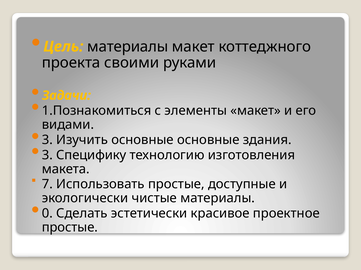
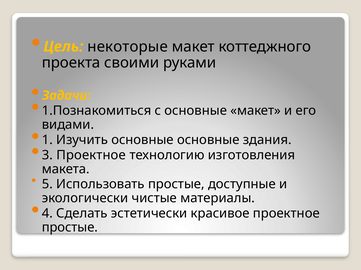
Цель материалы: материалы -> некоторые (128, 47)
с элементы: элементы -> основные (196, 111)
3: 3 -> 1 (47, 140)
3 Специфику: Специфику -> Проектное (91, 155)
7: 7 -> 5 (47, 185)
0: 0 -> 4 (47, 214)
